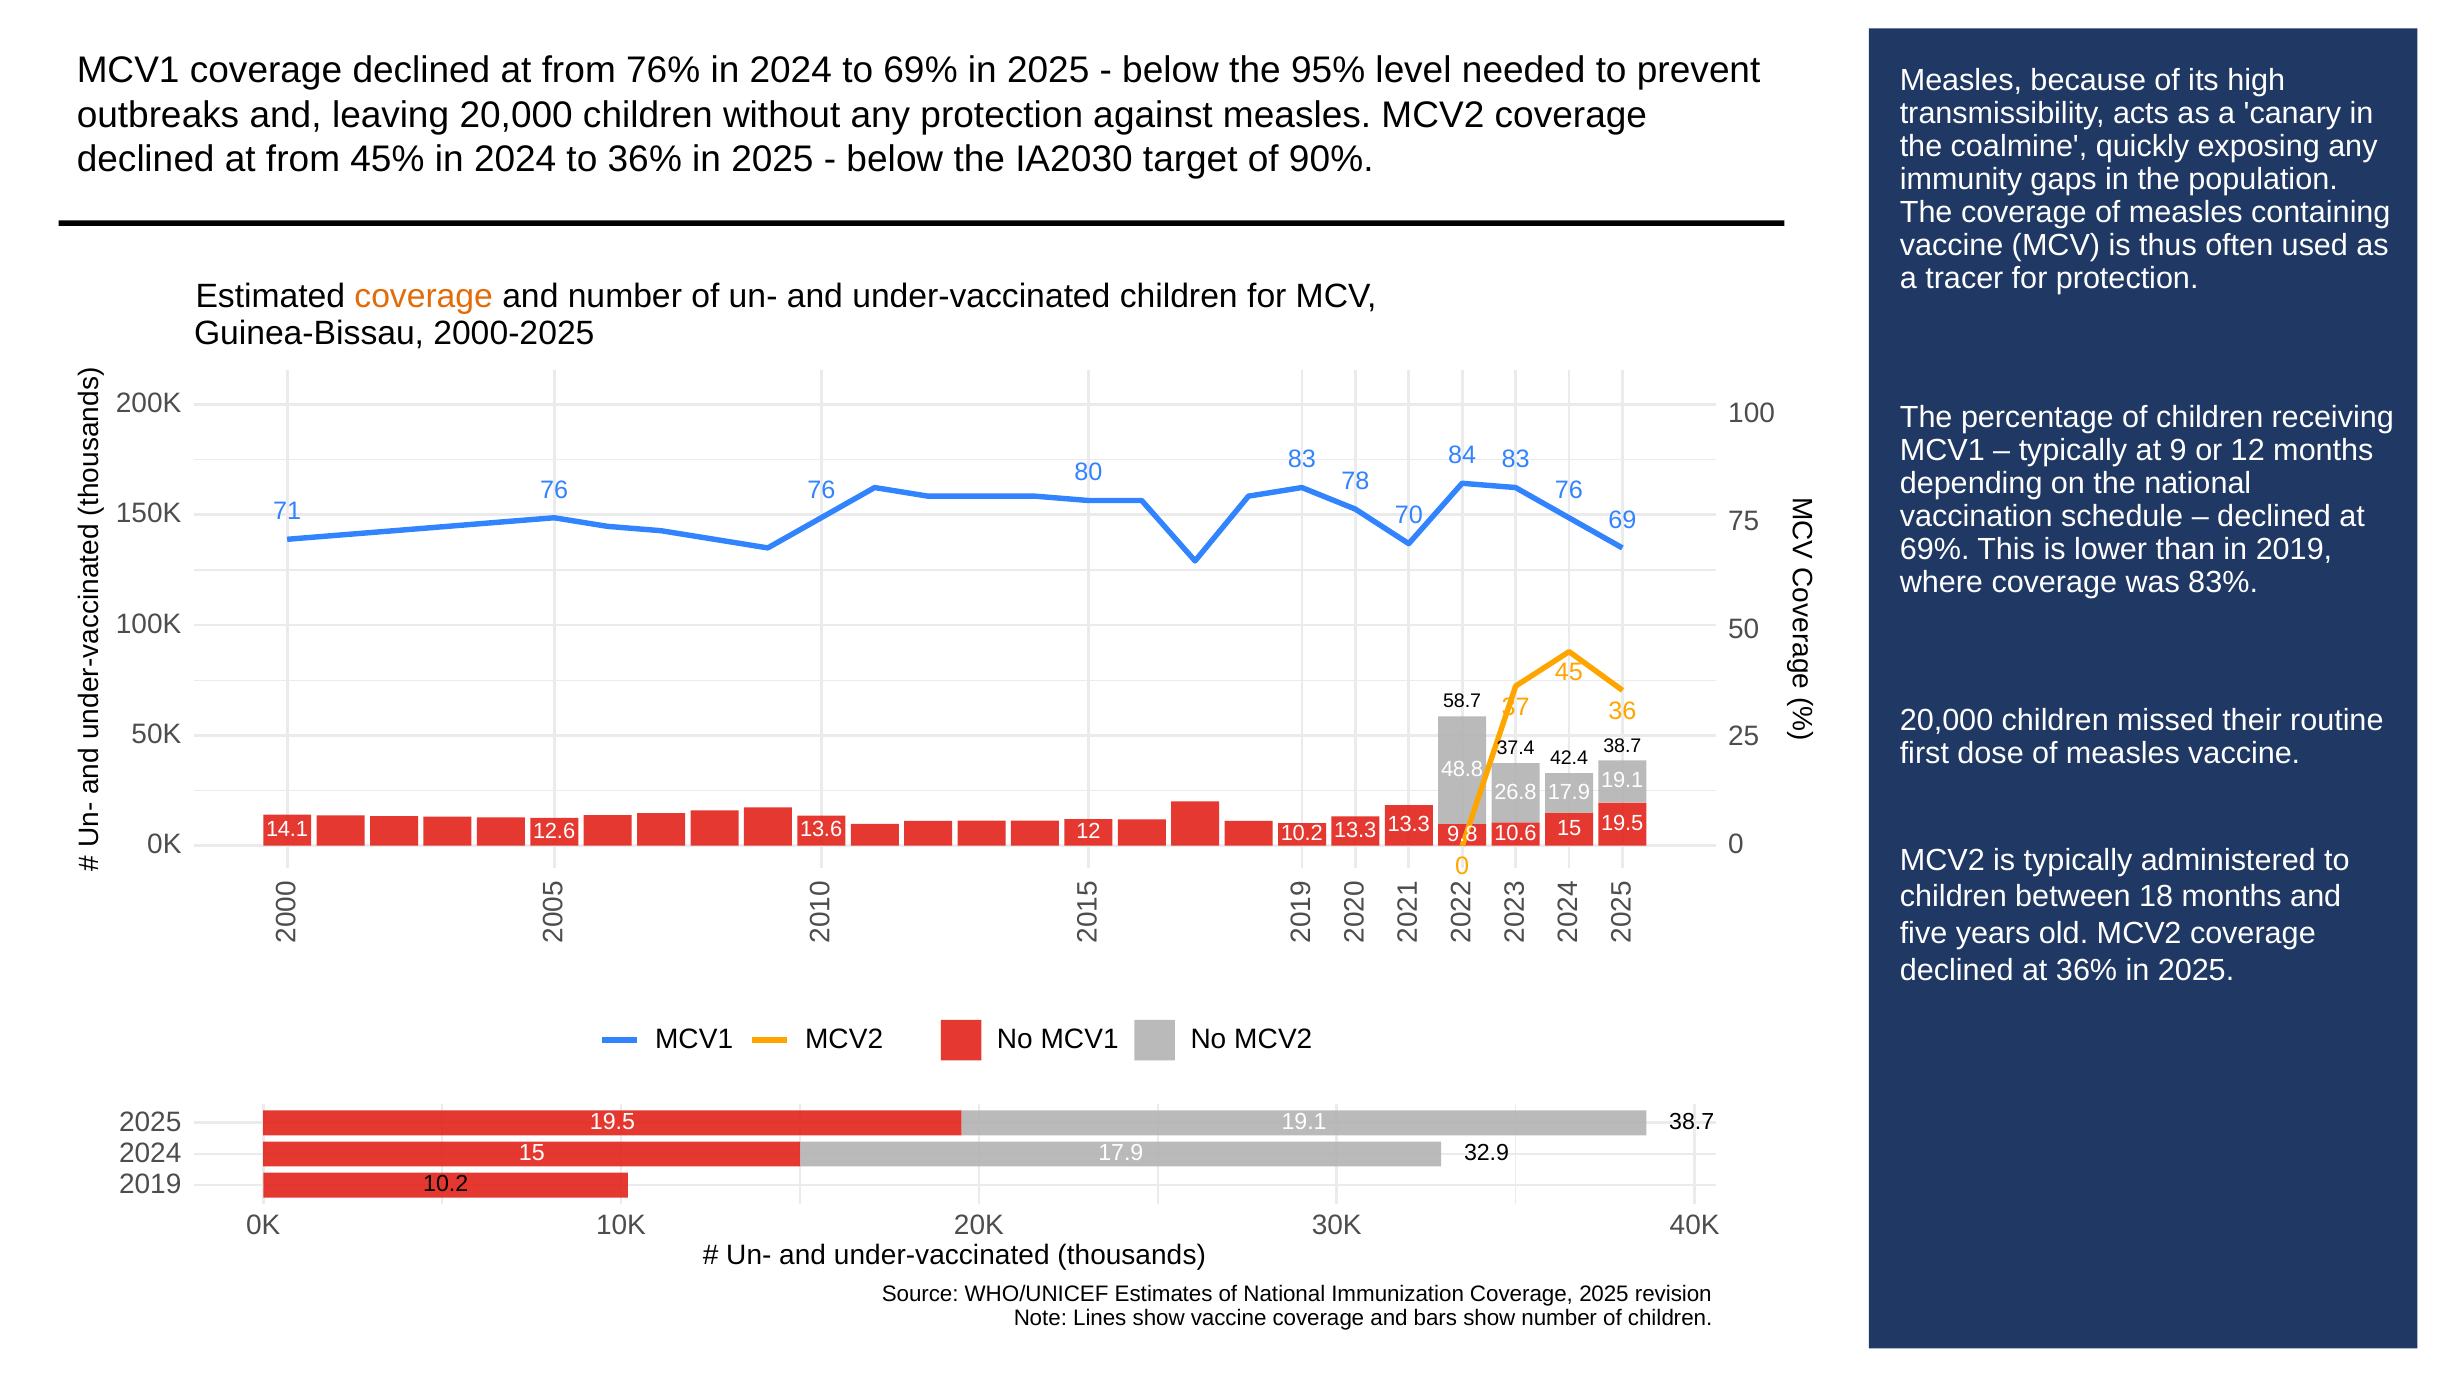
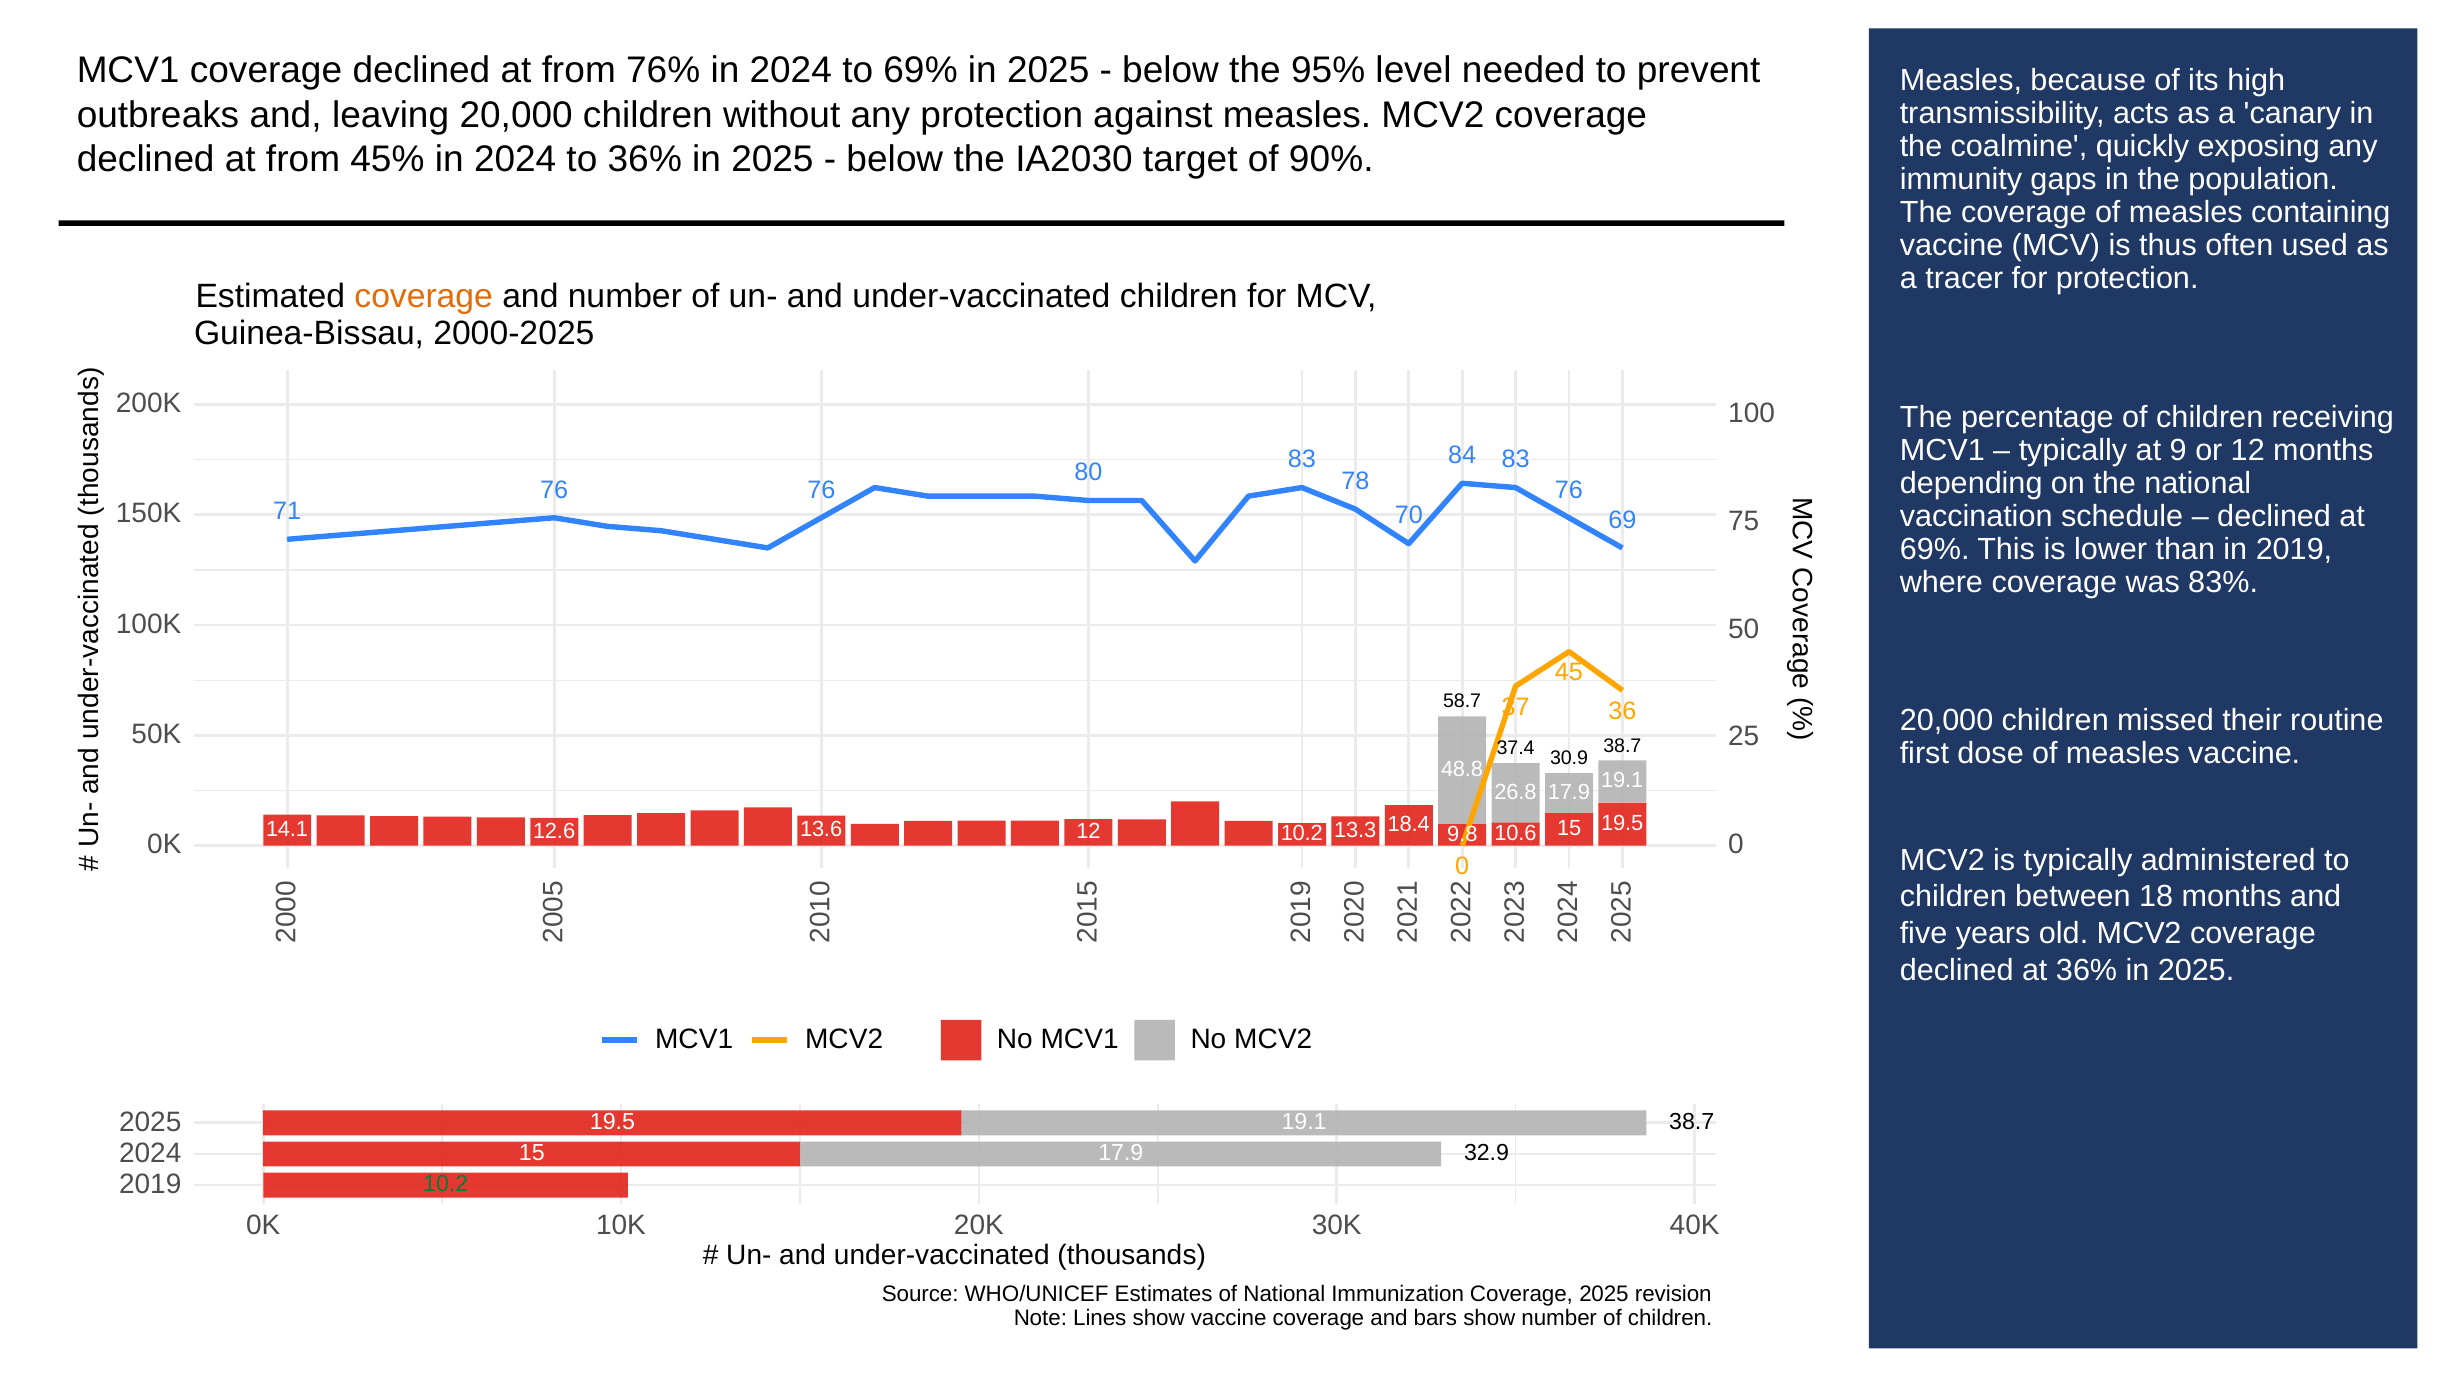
42.4: 42.4 -> 30.9 (1569, 758)
13.3 13.3: 13.3 -> 18.4 (1409, 825)
10.2 colour: black -> green (446, 1184)
